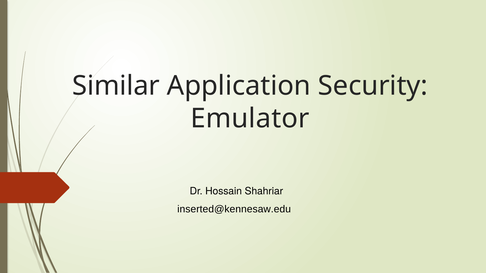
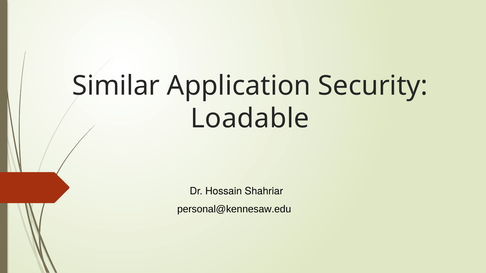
Emulator: Emulator -> Loadable (250, 119)
inserted@kennesaw.edu: inserted@kennesaw.edu -> personal@kennesaw.edu (234, 210)
